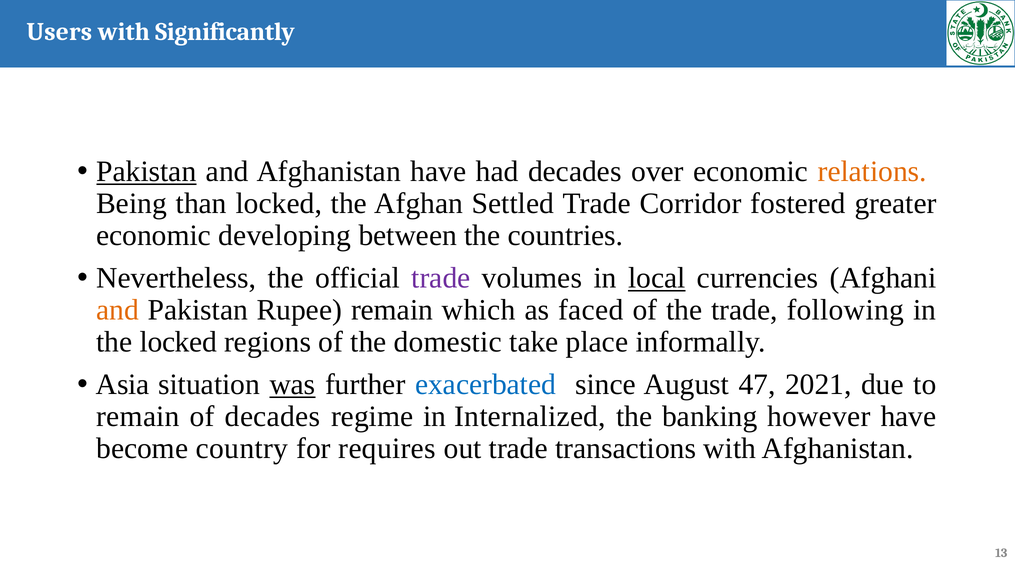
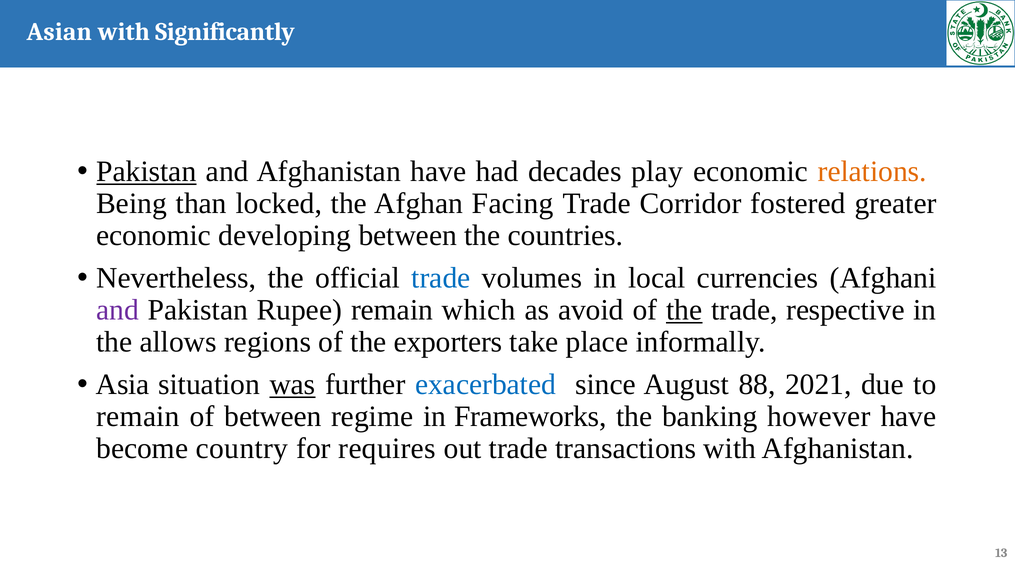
Users: Users -> Asian (59, 32)
over: over -> play (657, 172)
Settled: Settled -> Facing (513, 204)
trade colour: purple -> blue (441, 278)
local underline: present -> none (657, 278)
and colour: orange -> purple (118, 310)
faced: faced -> avoid (591, 310)
the underline: none -> present (684, 310)
following: following -> respective (846, 310)
the locked: locked -> allows (178, 342)
domestic: domestic -> exporters (448, 342)
47: 47 -> 88 (757, 385)
of decades: decades -> between (273, 417)
Internalized: Internalized -> Frameworks (530, 417)
